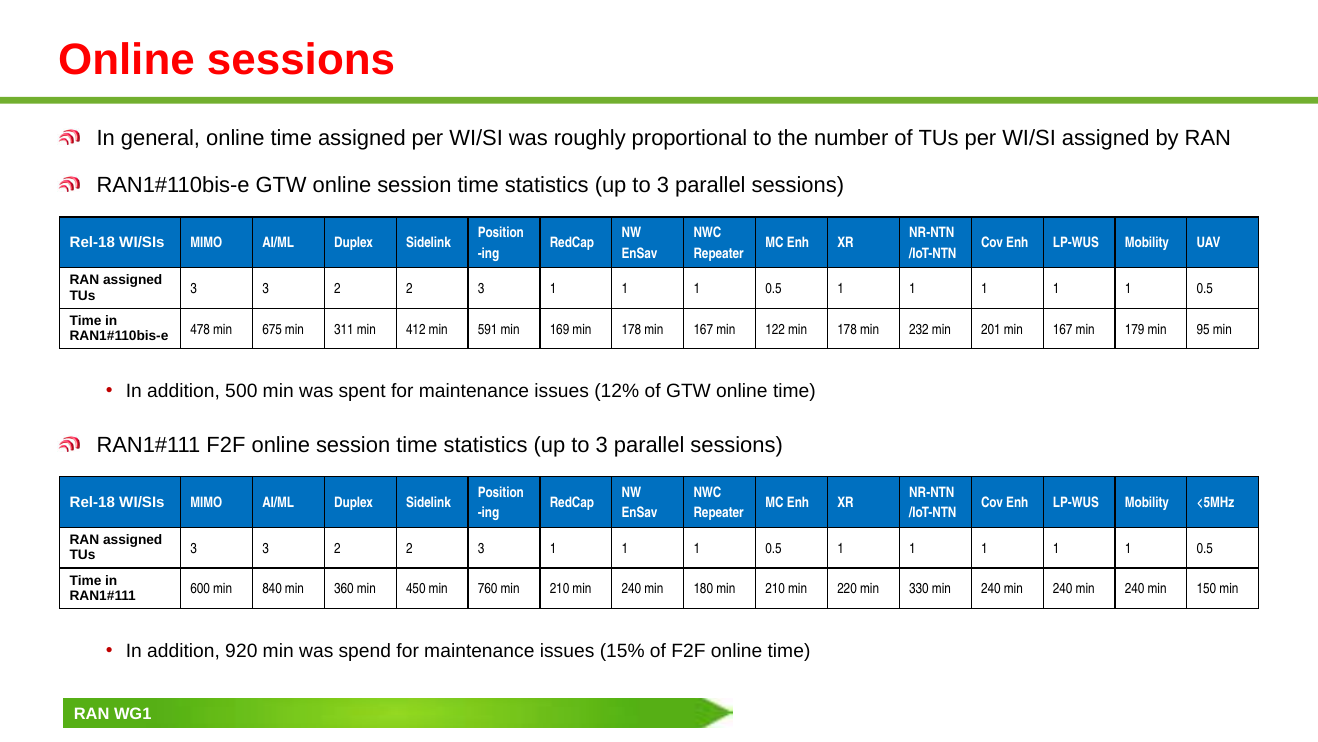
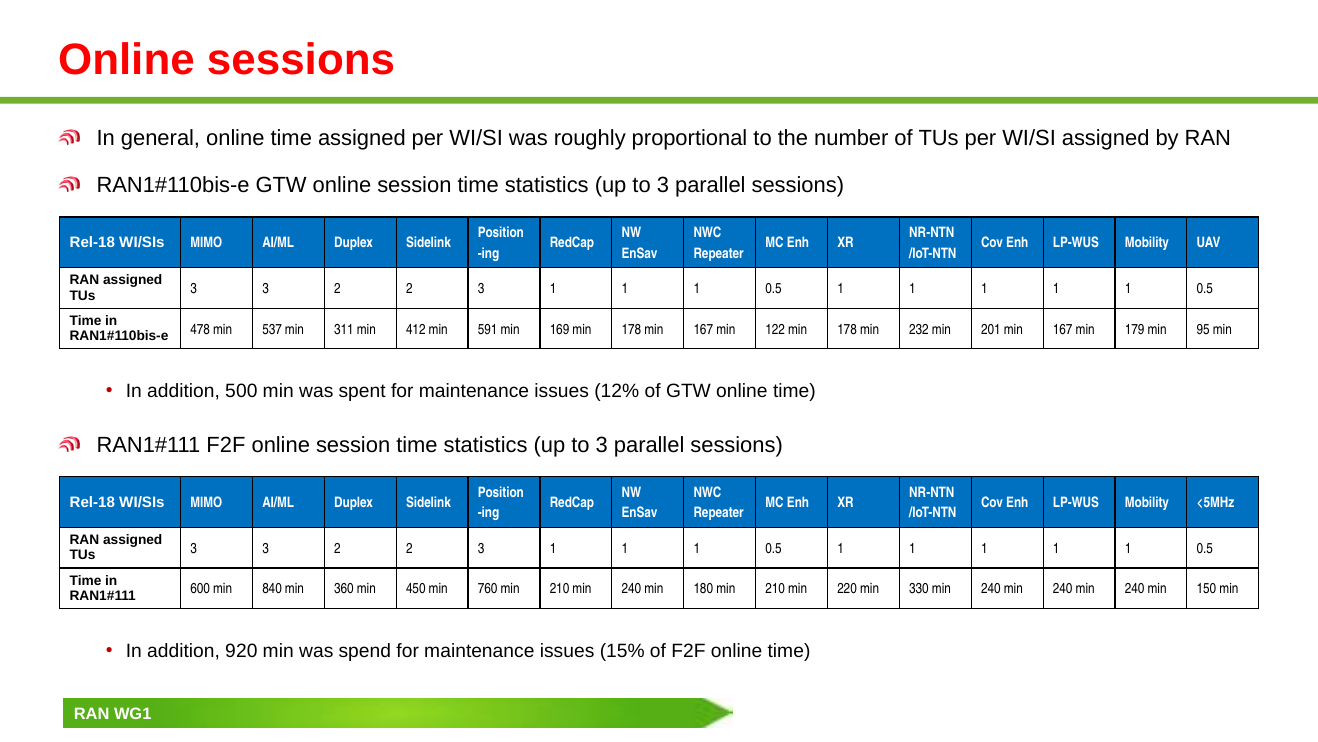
675: 675 -> 537 (272, 329)
